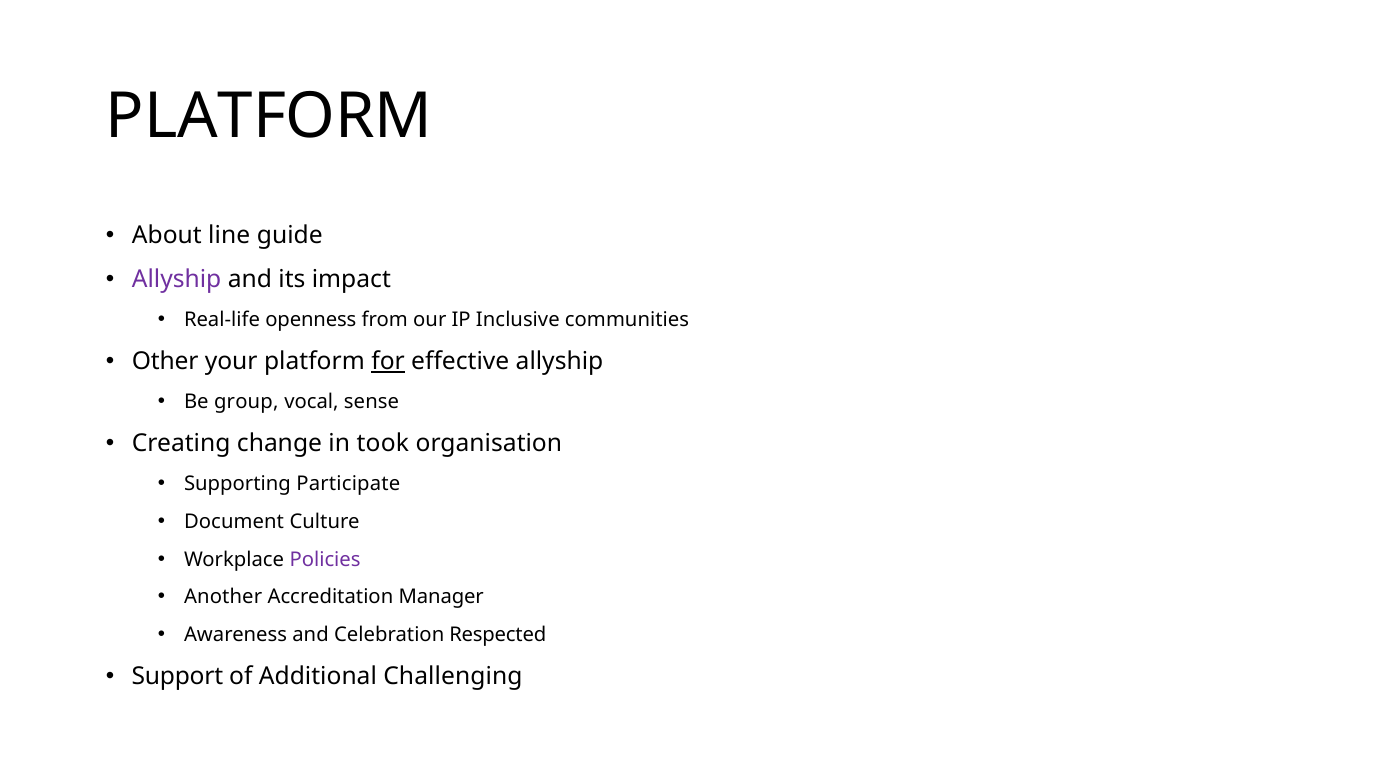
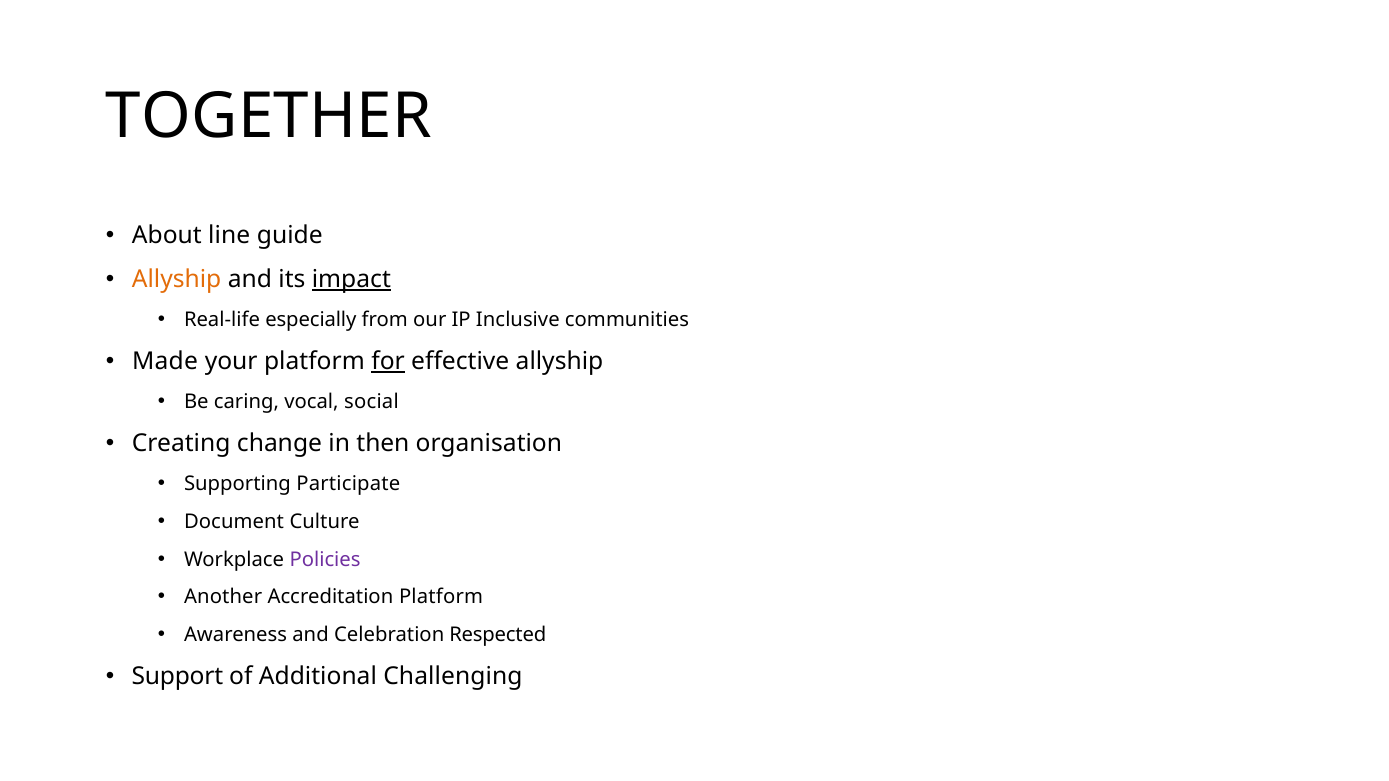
PLATFORM: PLATFORM -> TOGETHER (269, 117)
Allyship colour: purple -> orange (177, 280)
impact underline: none -> present (351, 280)
openness: openness -> especially (311, 320)
Other: Other -> Made (165, 362)
group: group -> caring (246, 402)
sense: sense -> social (371, 402)
took: took -> then (383, 444)
Accreditation Manager: Manager -> Platform (441, 597)
